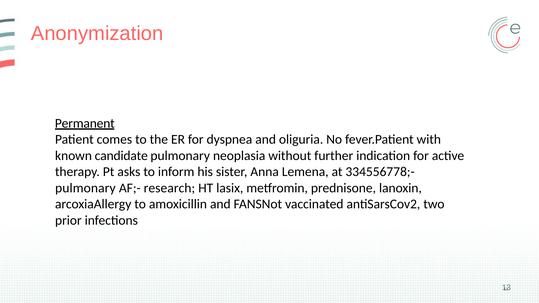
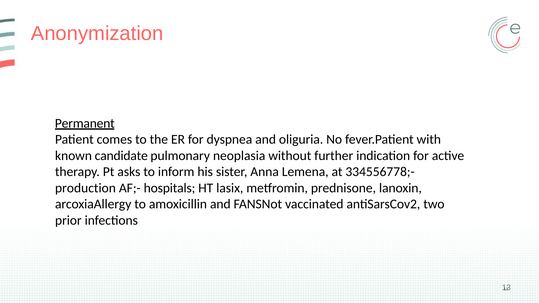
pulmonary: pulmonary -> production (85, 188)
research: research -> hospitals (170, 188)
